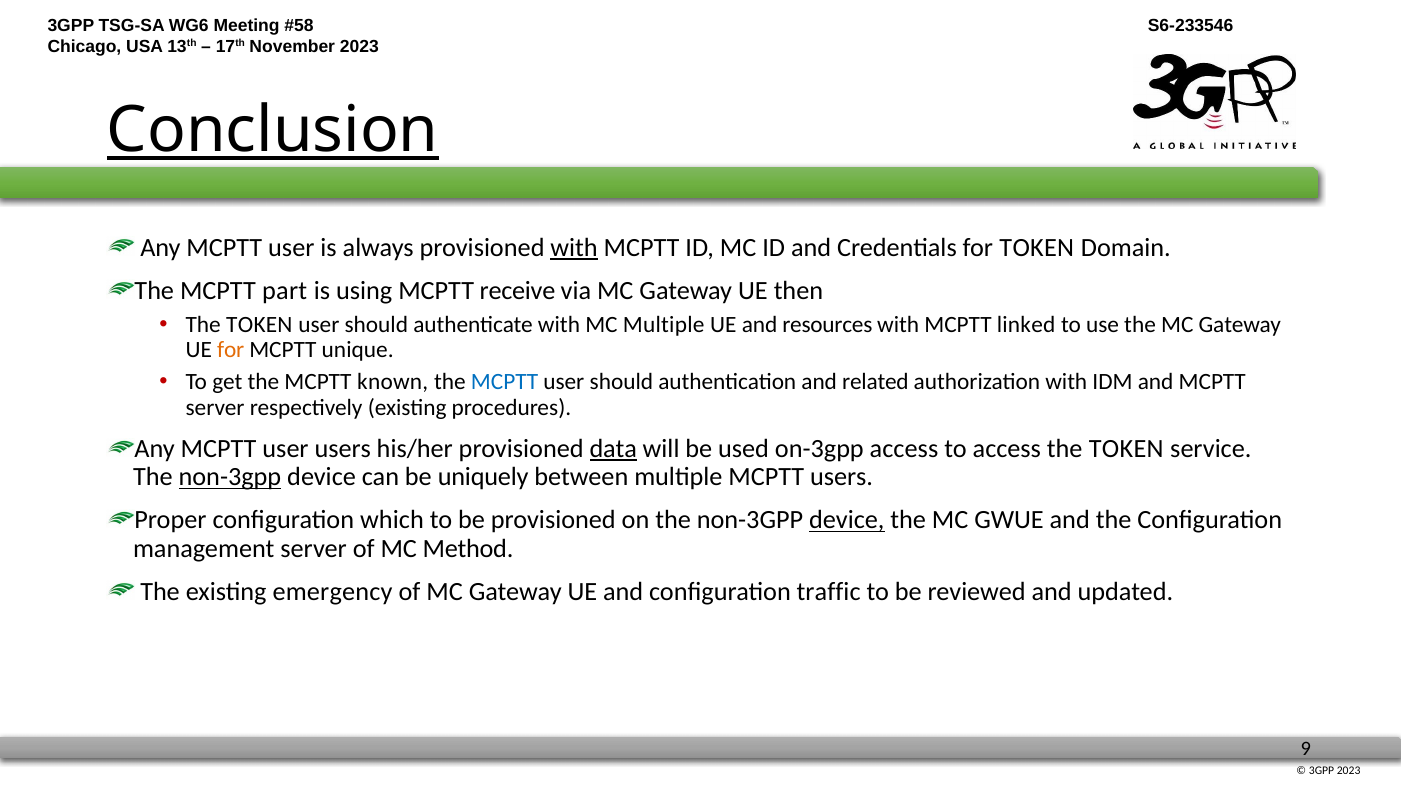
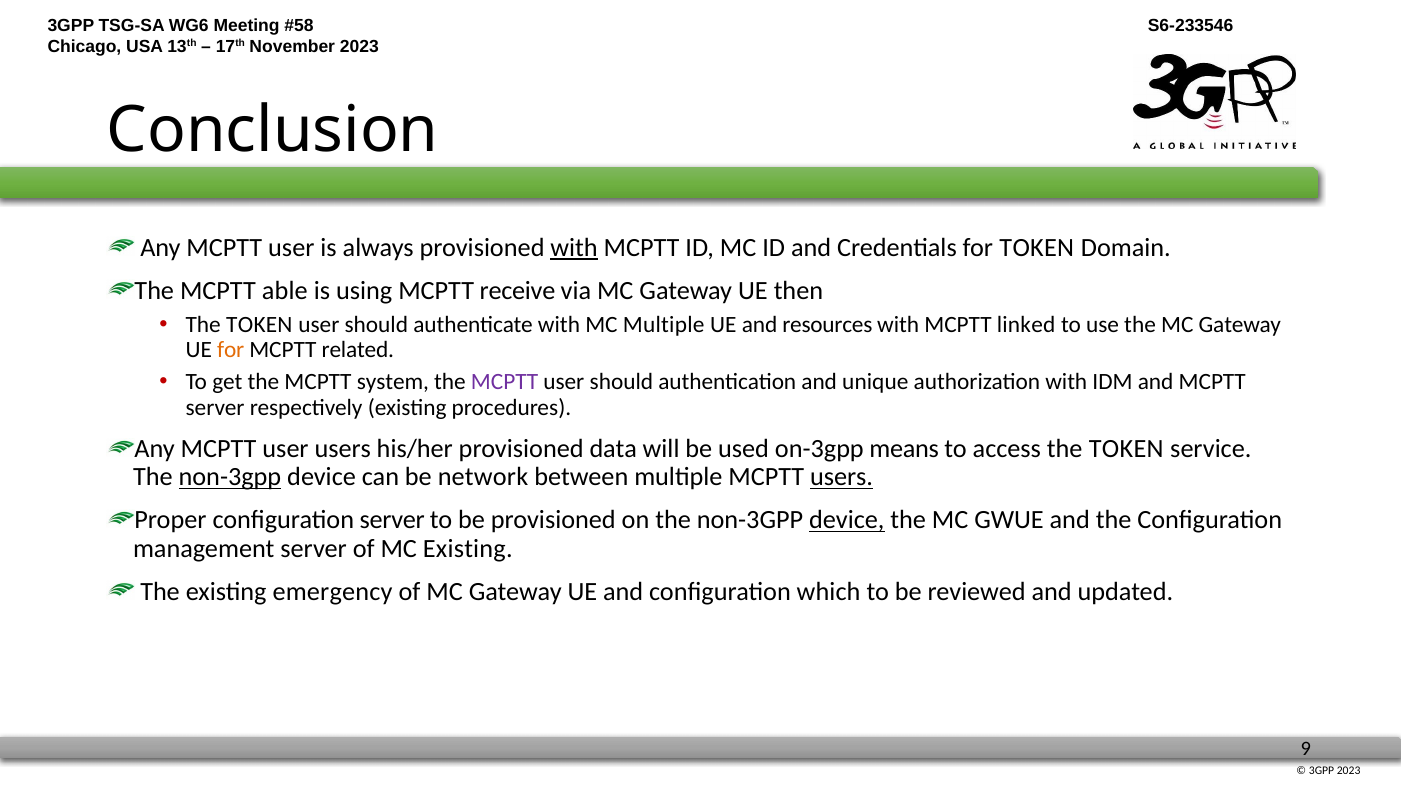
Conclusion underline: present -> none (273, 130)
part: part -> able (285, 291)
unique: unique -> related (358, 350)
known: known -> system (393, 382)
MCPTT colour: blue -> purple (505, 382)
related: related -> unique (875, 382)
data underline: present -> none (613, 449)
on-3gpp access: access -> means (904, 449)
uniquely: uniquely -> network (483, 477)
users underline: none -> present (842, 477)
configuration which: which -> server (392, 520)
MC Method: Method -> Existing (468, 549)
traffic: traffic -> which (829, 592)
